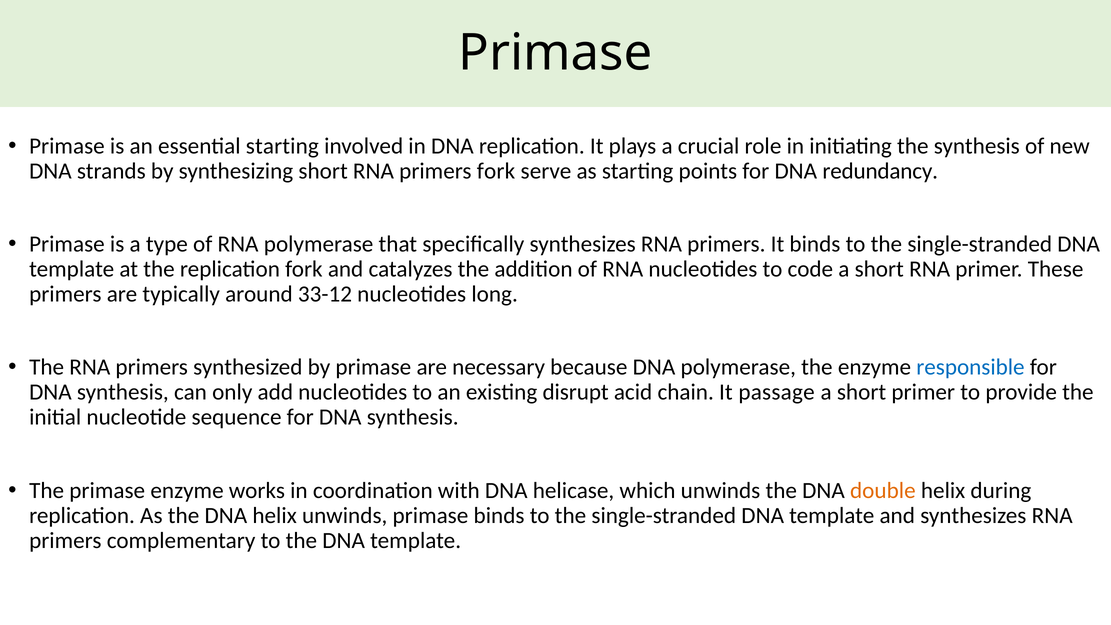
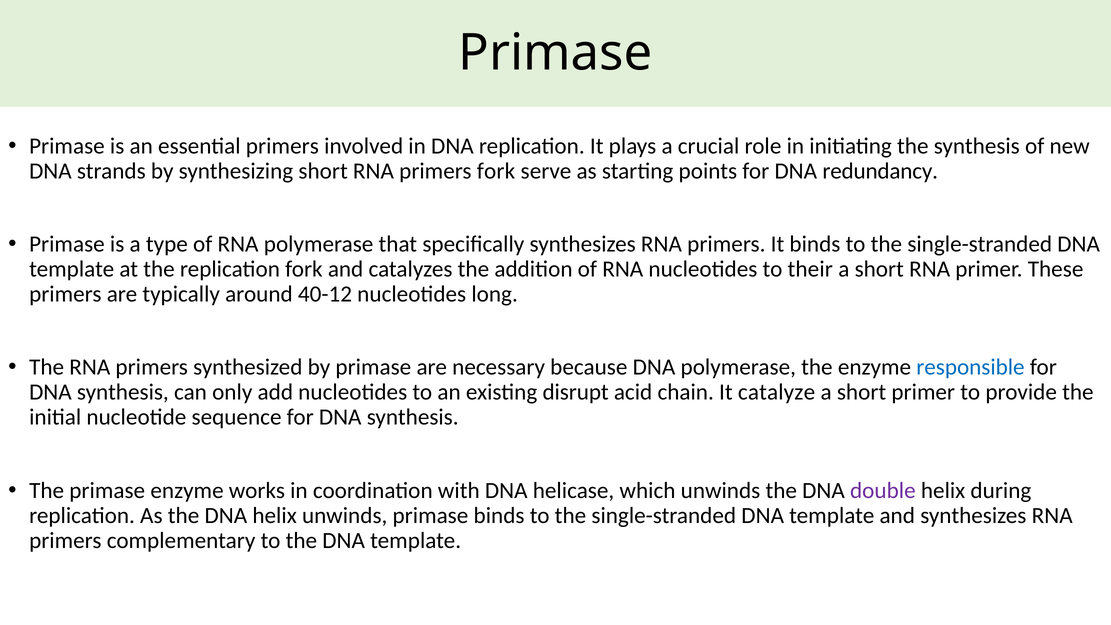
essential starting: starting -> primers (282, 146)
code: code -> their (810, 269)
33-12: 33-12 -> 40-12 (325, 294)
passage: passage -> catalyze (777, 392)
double colour: orange -> purple (883, 490)
